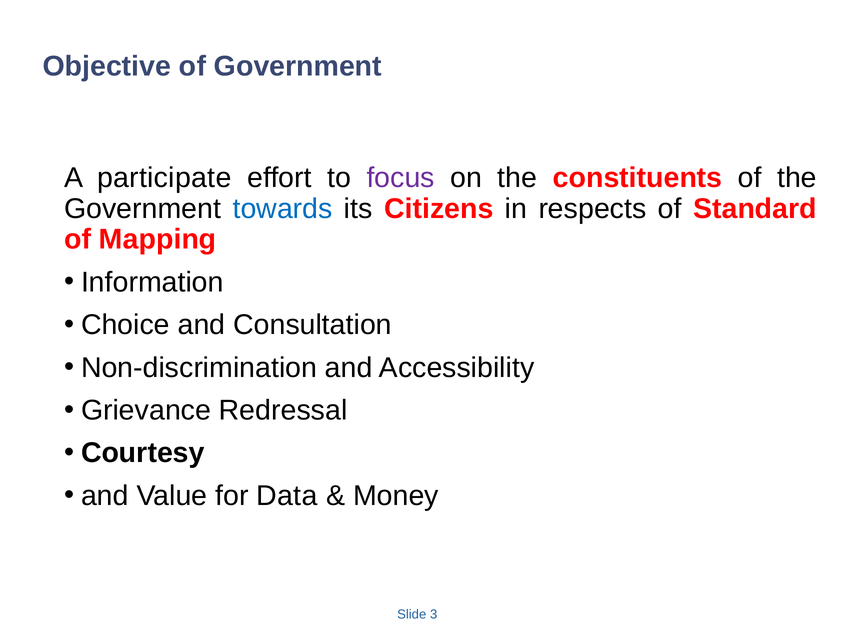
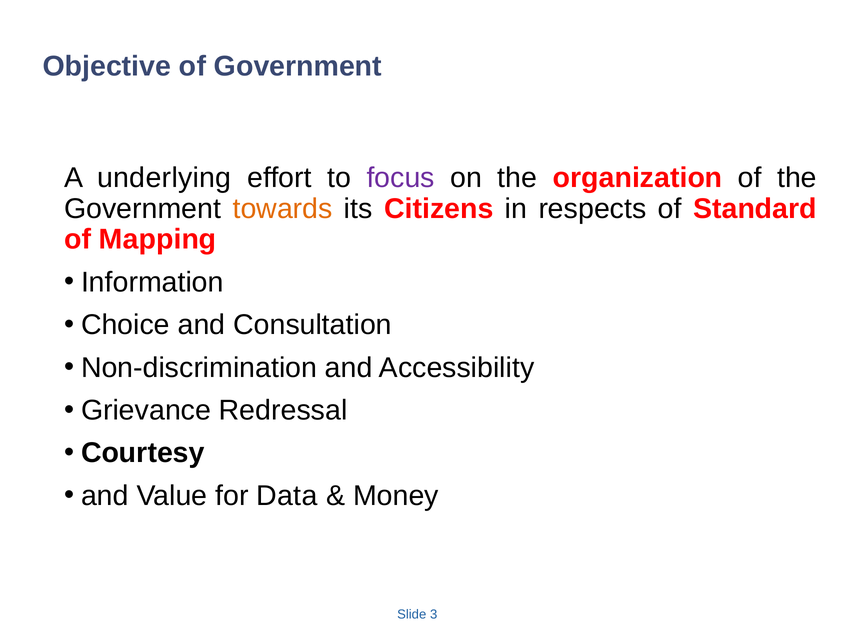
participate: participate -> underlying (164, 178)
constituents: constituents -> organization (638, 178)
towards colour: blue -> orange (283, 209)
